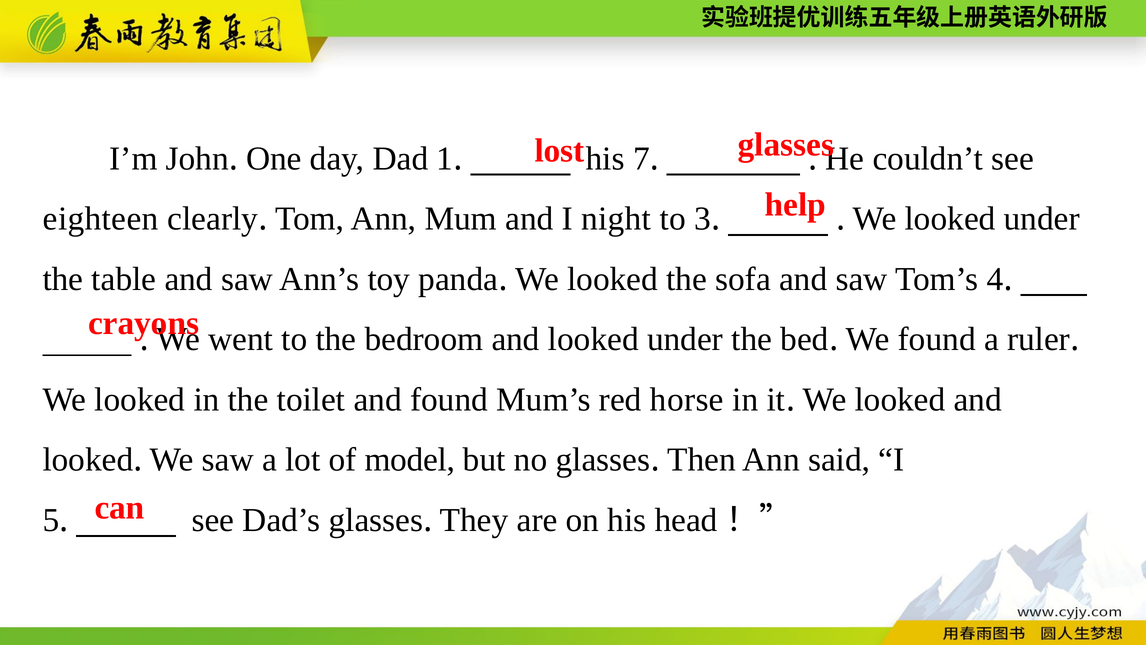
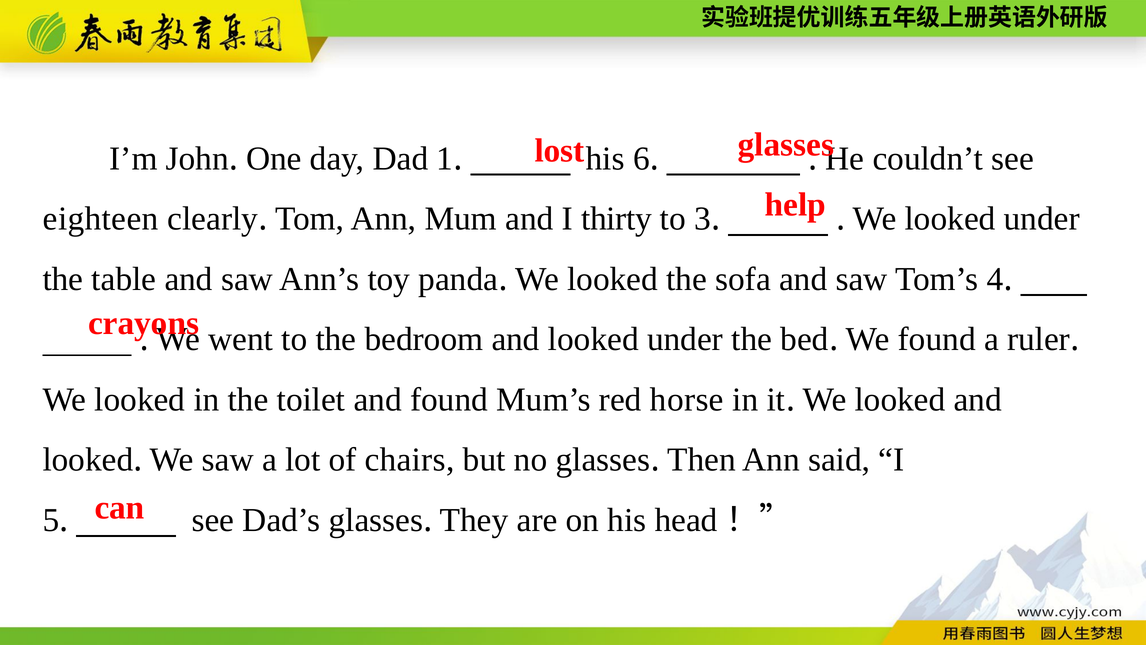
7: 7 -> 6 (641, 159)
night: night -> thirty (617, 219)
model: model -> chairs (410, 460)
